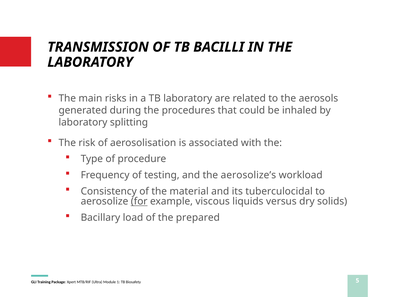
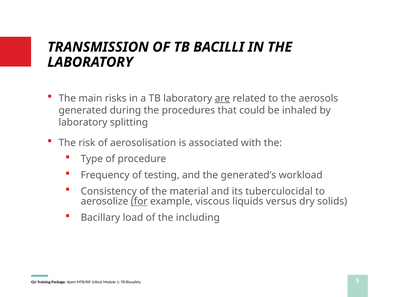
are underline: none -> present (222, 98)
aerosolize’s: aerosolize’s -> generated’s (248, 175)
prepared: prepared -> including (198, 218)
